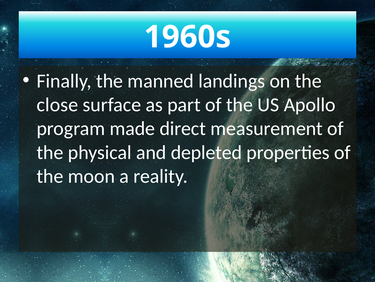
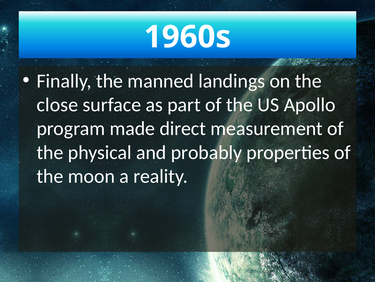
depleted: depleted -> probably (206, 152)
